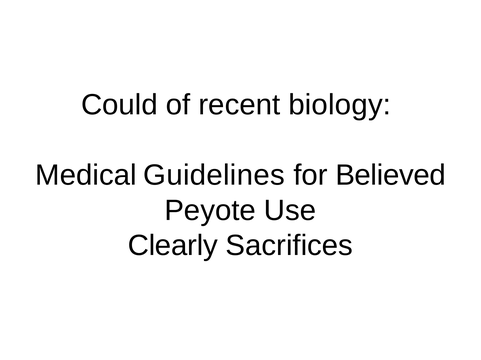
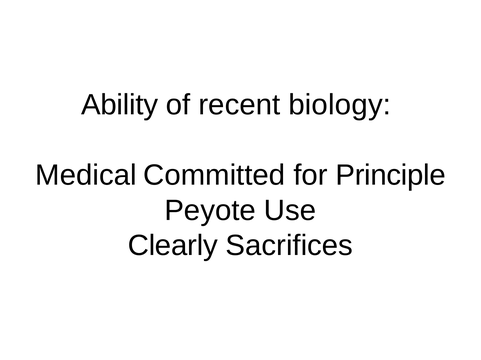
Could: Could -> Ability (120, 105)
Guidelines: Guidelines -> Committed (214, 176)
Believed: Believed -> Principle (391, 176)
